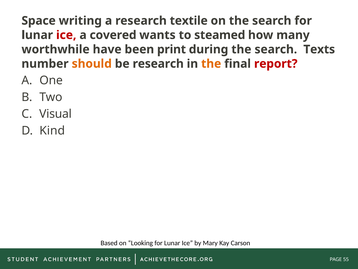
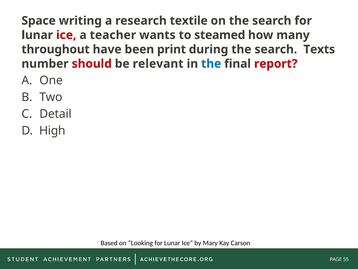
covered: covered -> teacher (113, 35)
worthwhile: worthwhile -> throughout (56, 49)
should colour: orange -> red (92, 64)
be research: research -> relevant (158, 64)
the colour: orange -> blue (211, 64)
Visual: Visual -> Detail (55, 114)
Kind: Kind -> High (52, 130)
